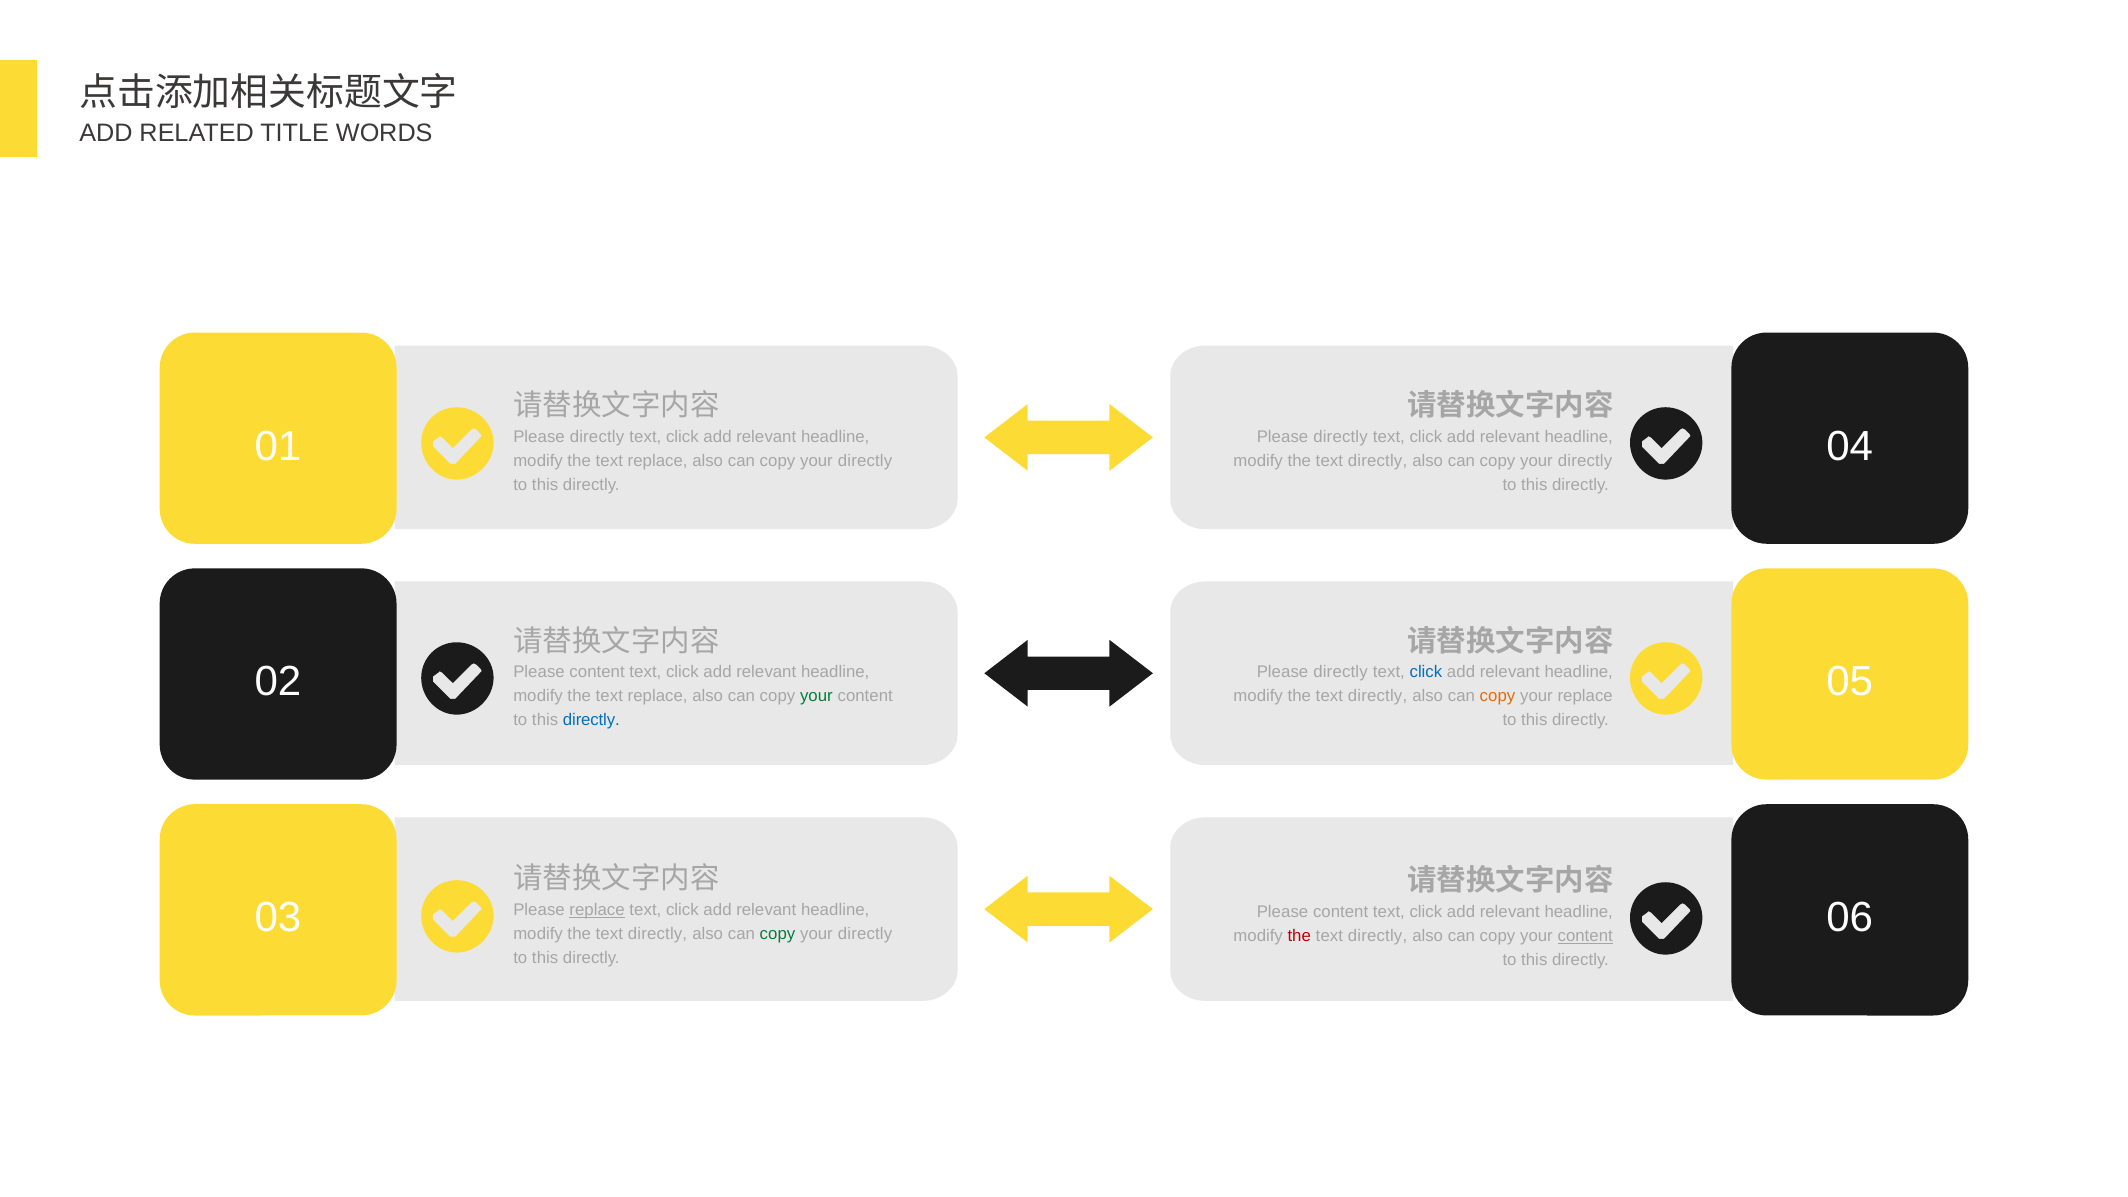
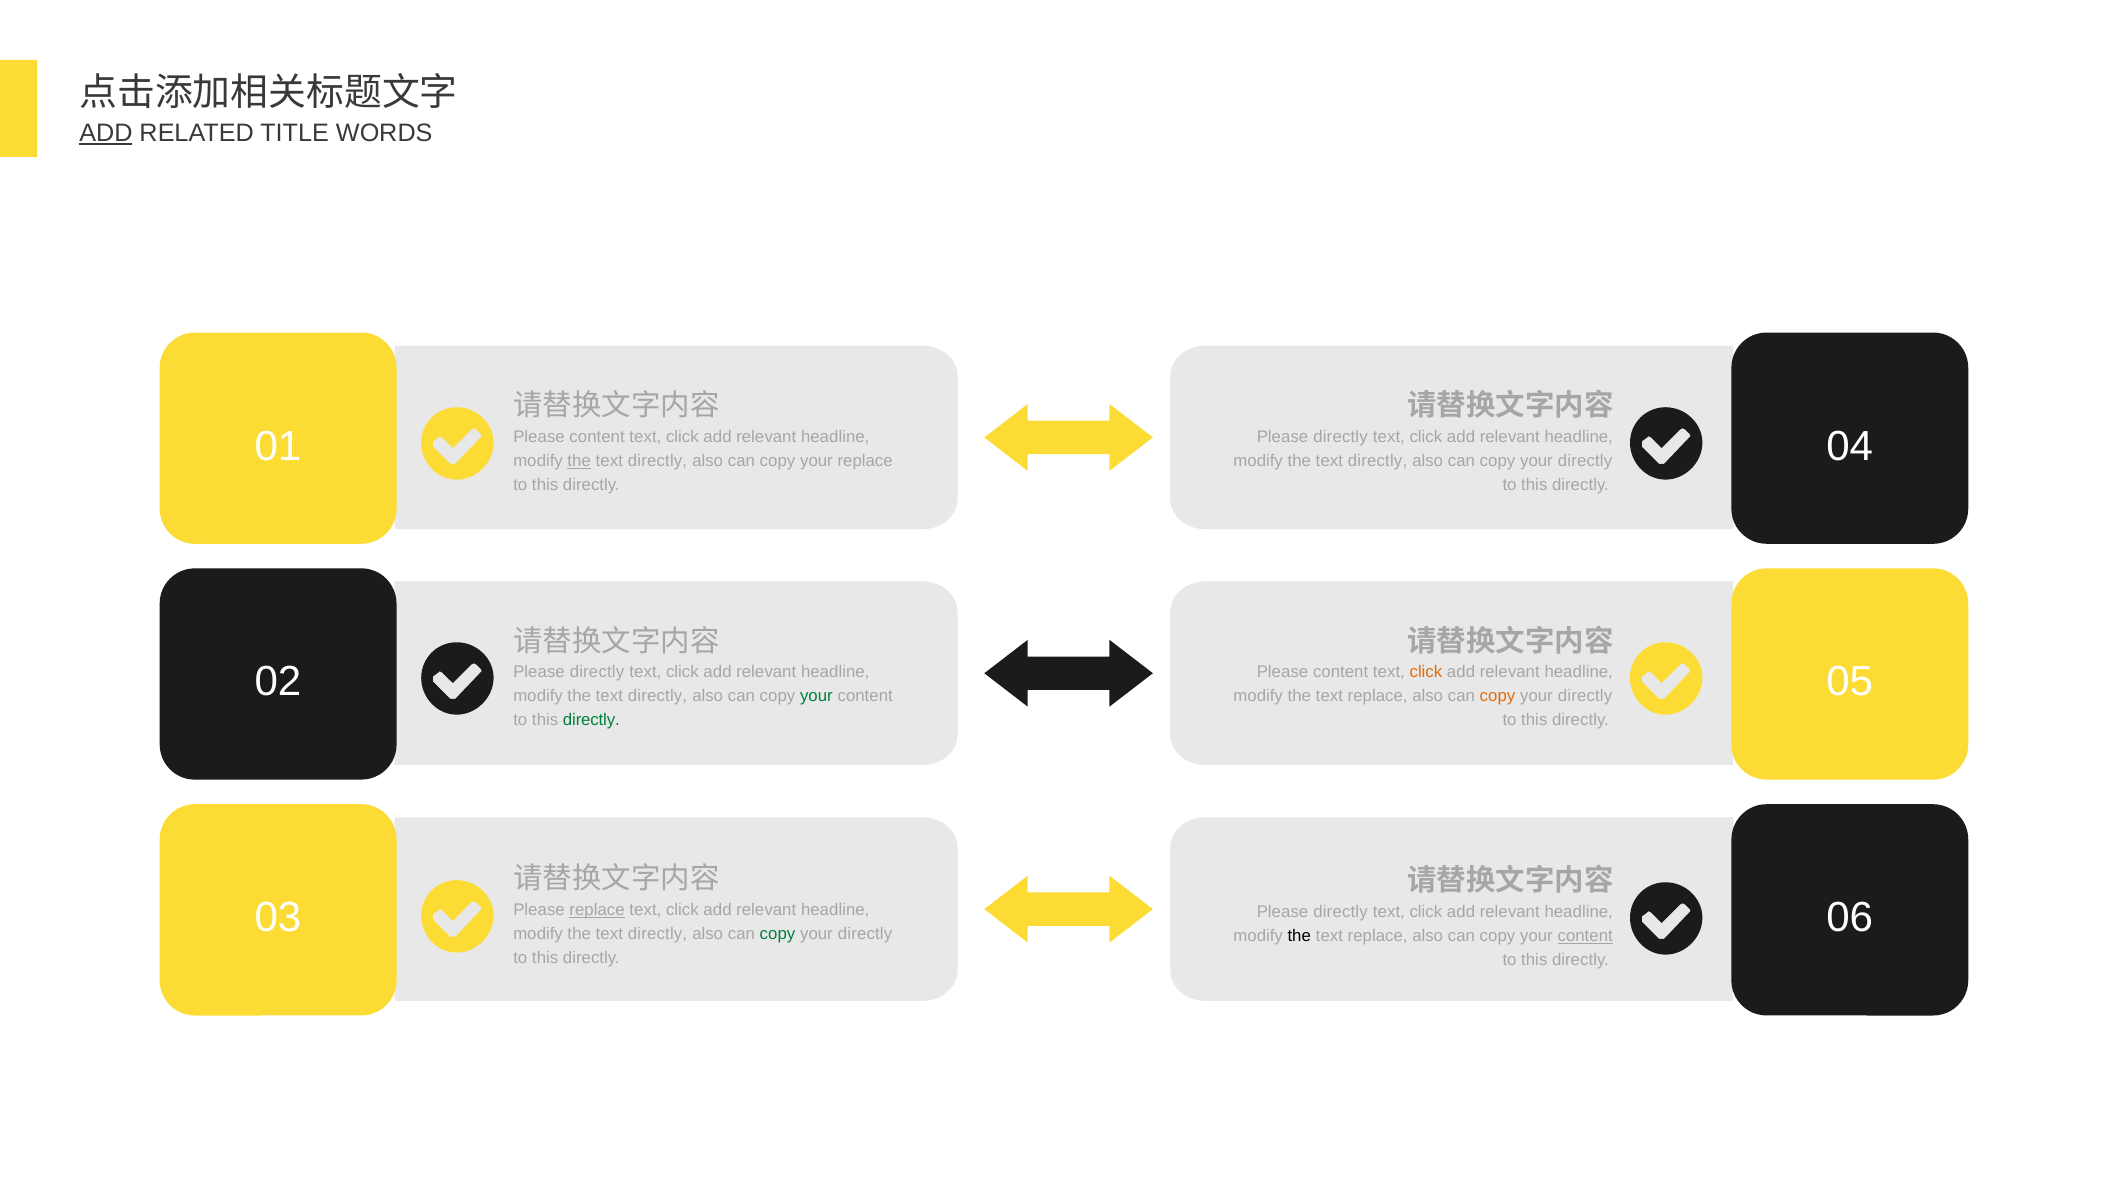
ADD underline: none -> present (106, 133)
directly: directly -> content (597, 437)
the underline: none -> present (579, 461)
replace: replace -> directly (658, 461)
directly: directly -> replace (865, 461)
content: content -> directly (597, 672)
directly: directly -> content (1341, 672)
click colour: blue -> orange (1426, 672)
replace: replace -> directly (658, 696)
directly: directly -> replace (1378, 696)
replace: replace -> directly (1585, 696)
directly colour: blue -> green (591, 720)
content: content -> directly (1341, 912)
the colour: red -> black (1299, 936)
directly: directly -> replace (1378, 936)
